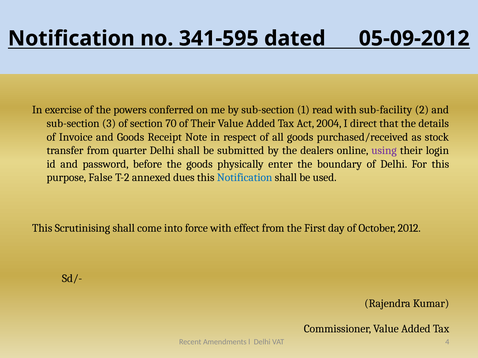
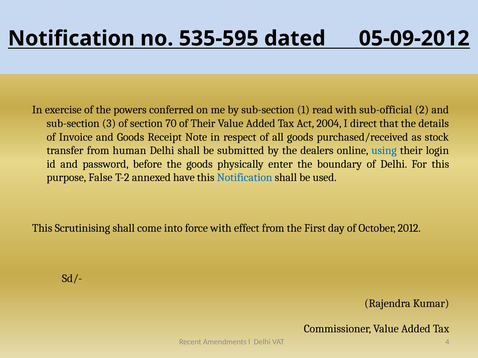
341-595: 341-595 -> 535-595 (219, 39)
sub-facility: sub-facility -> sub-official (386, 110)
quarter: quarter -> human (129, 151)
using colour: purple -> blue (384, 151)
dues: dues -> have (184, 178)
